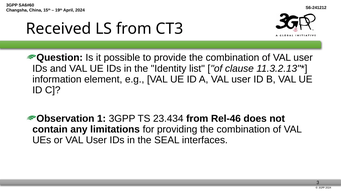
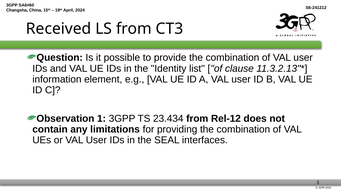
Rel-46: Rel-46 -> Rel-12 (226, 118)
